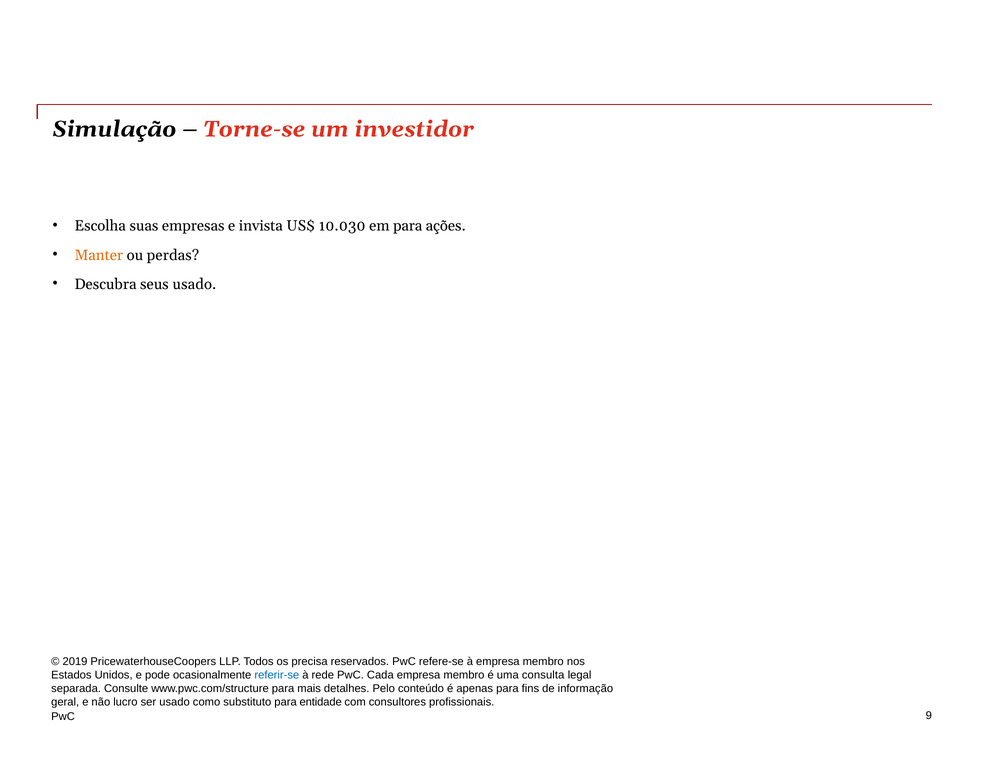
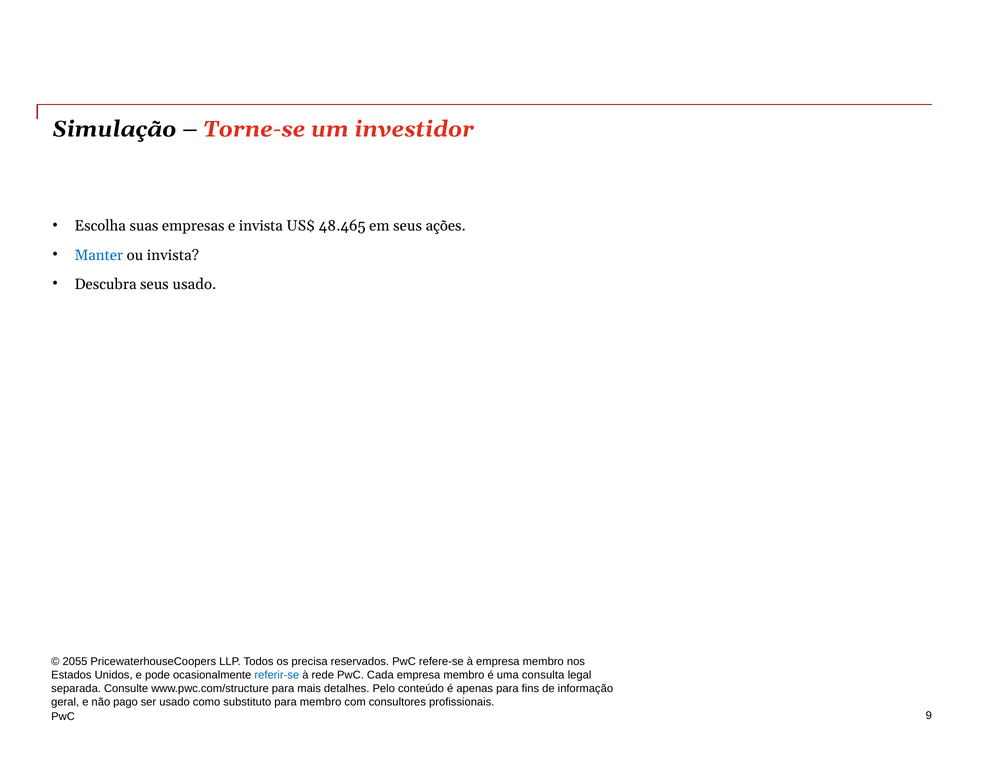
10.030: 10.030 -> 48.465 (342, 226)
em para: para -> seus (408, 226)
Manter colour: orange -> blue (99, 255)
ou perdas: perdas -> invista (173, 255)
2019: 2019 -> 2055 (75, 662)
lucro: lucro -> pago (125, 702)
para entidade: entidade -> membro (321, 702)
